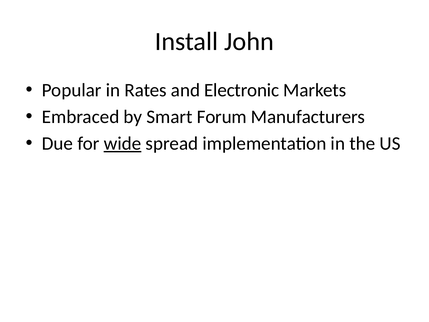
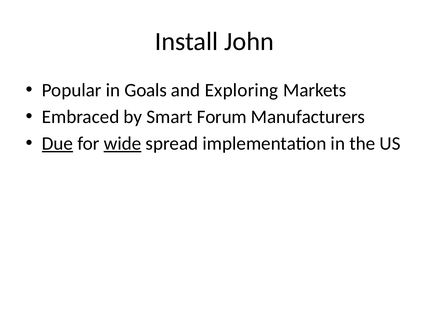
Rates: Rates -> Goals (146, 90)
Electronic: Electronic -> Exploring (241, 90)
Due underline: none -> present (57, 143)
